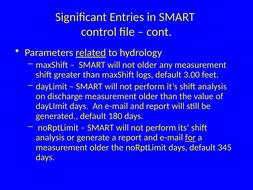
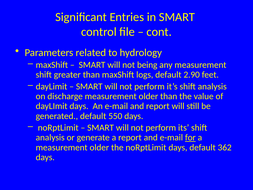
related underline: present -> none (91, 53)
not older: older -> being (147, 65)
3.00: 3.00 -> 2.90 (192, 75)
180: 180 -> 550 (115, 116)
345: 345 -> 362 (225, 147)
